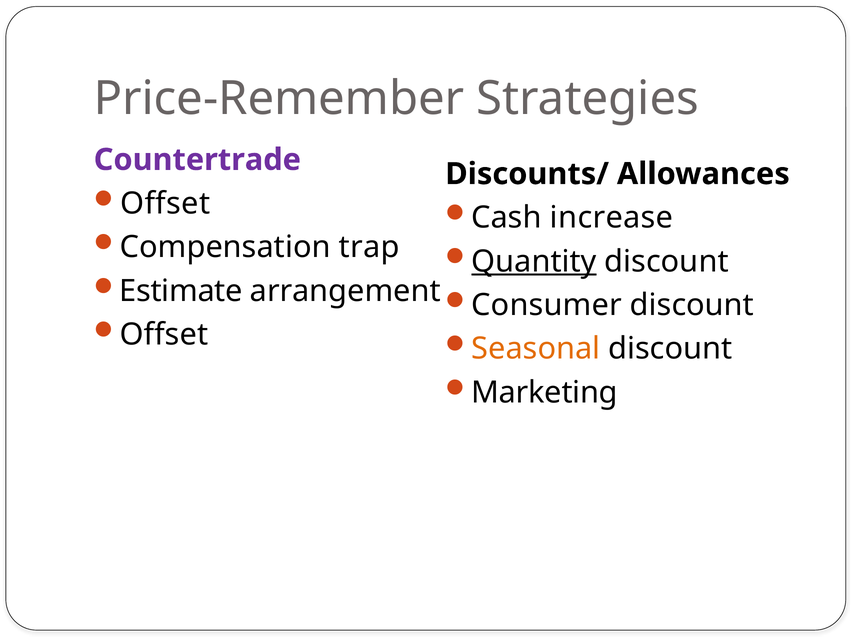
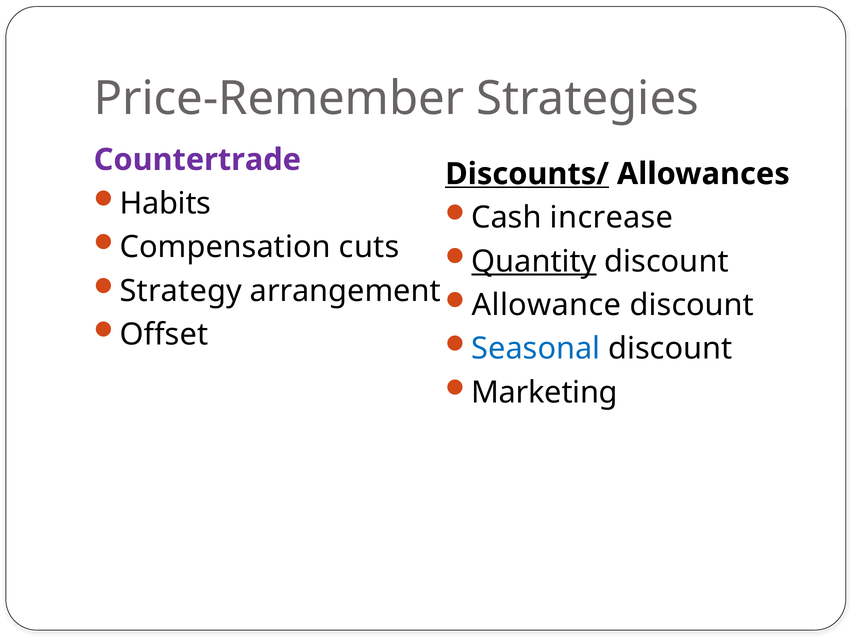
Discounts/ underline: none -> present (527, 174)
Offset: Offset -> Habits (166, 203)
trap: trap -> cuts (369, 247)
Estimate: Estimate -> Strategy (181, 291)
Consumer: Consumer -> Allowance (546, 305)
Seasonal colour: orange -> blue (536, 349)
